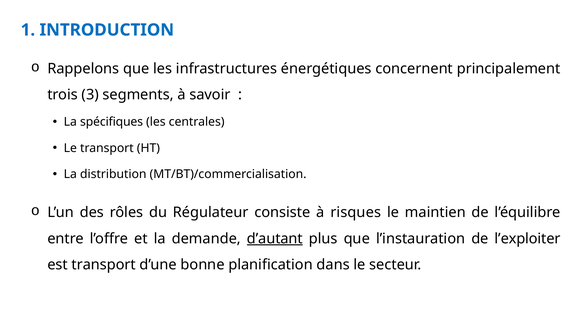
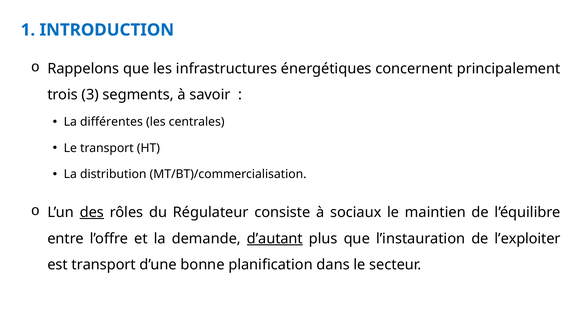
spécifiques: spécifiques -> différentes (111, 122)
des underline: none -> present (92, 212)
risques: risques -> sociaux (356, 212)
